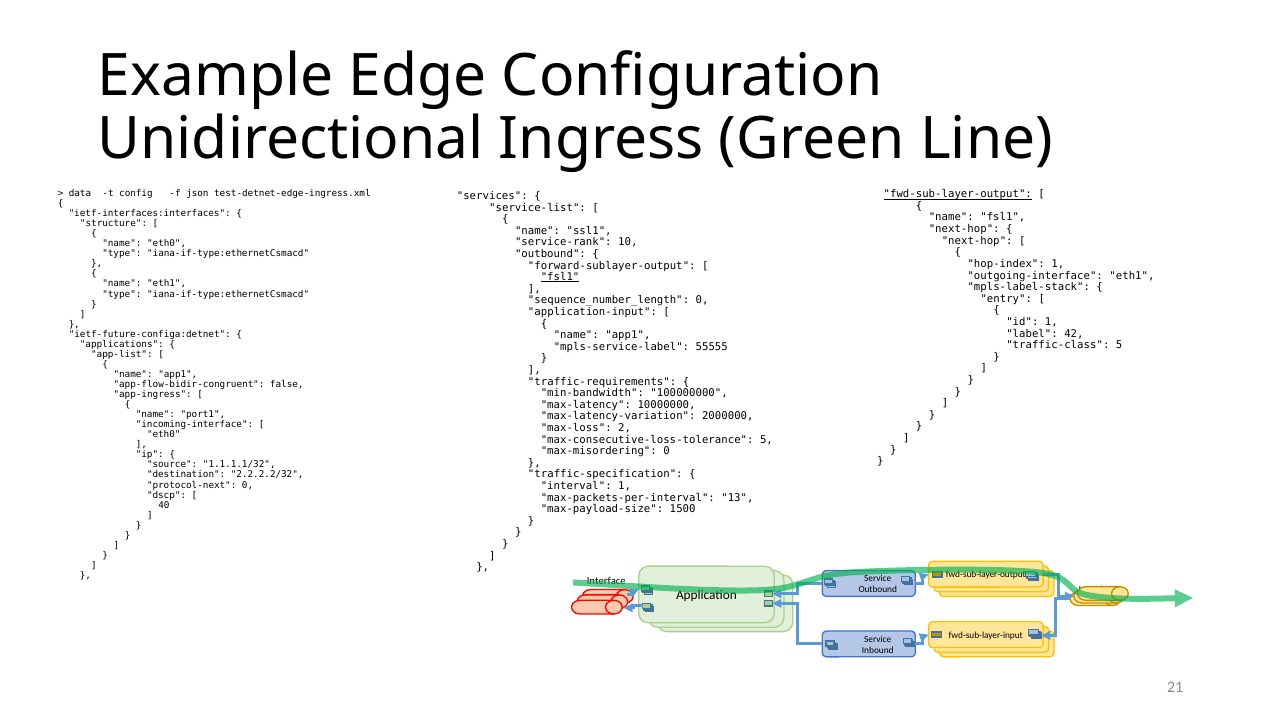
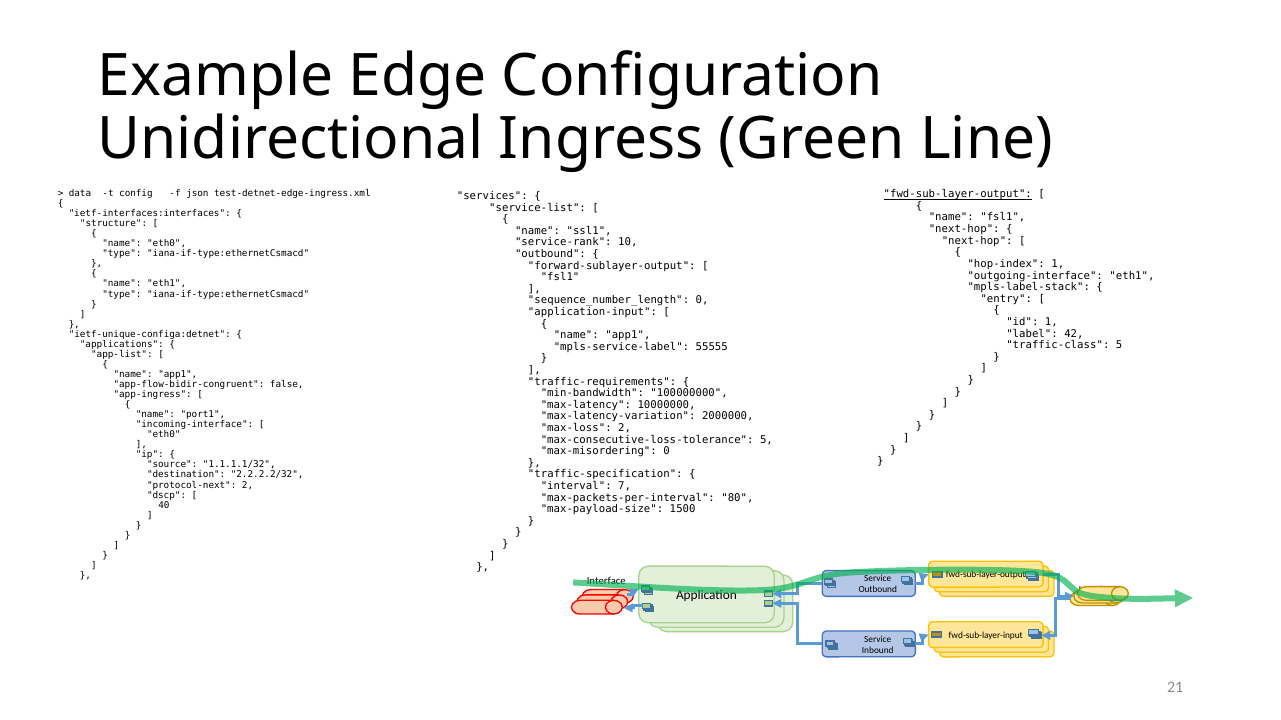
fsl1 underline: present -> none (560, 277)
ietf-future-configa:detnet: ietf-future-configa:detnet -> ietf-unique-configa:detnet (150, 334)
protocol-next 0: 0 -> 2 (248, 485)
interval 1: 1 -> 7 (625, 486)
13: 13 -> 80 (737, 498)
